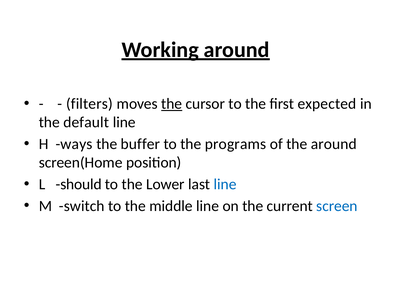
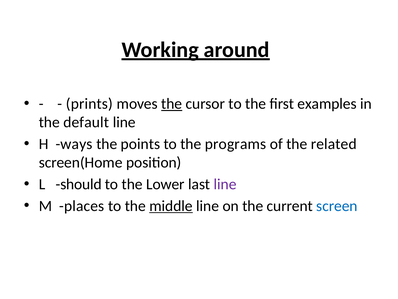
filters: filters -> prints (89, 104)
expected: expected -> examples (327, 104)
buffer: buffer -> points (140, 144)
the around: around -> related (334, 144)
line colour: blue -> purple (225, 184)
switch: switch -> places (82, 206)
middle underline: none -> present (171, 206)
